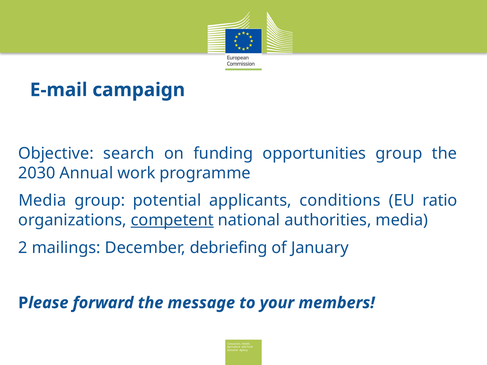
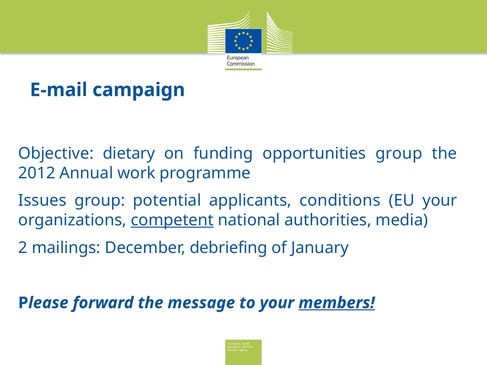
search: search -> dietary (129, 154)
2030: 2030 -> 2012 (37, 173)
Media: Media -> Issues (42, 201)
EU ratio: ratio -> your (440, 201)
members underline: none -> present (337, 303)
